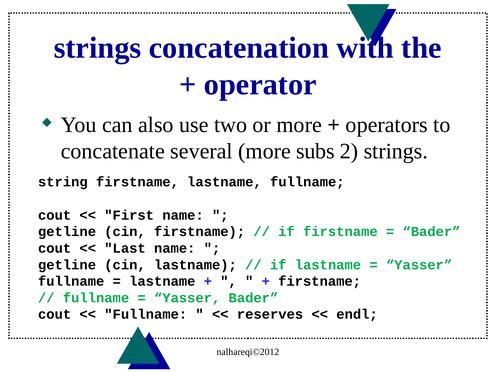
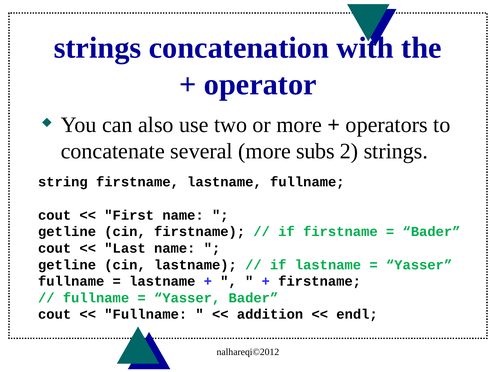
reserves: reserves -> addition (270, 314)
